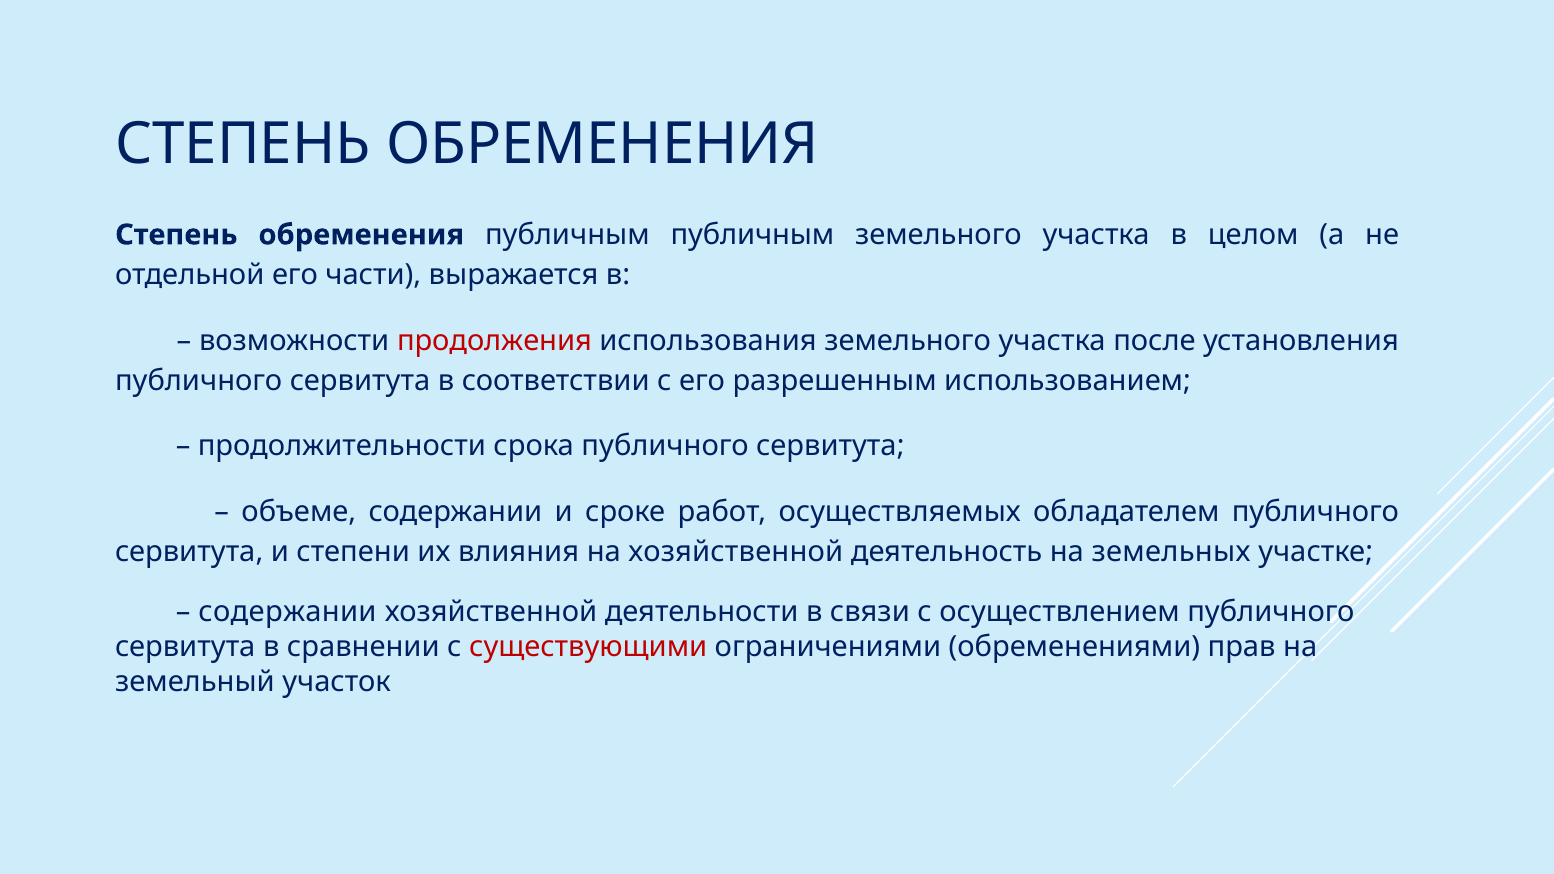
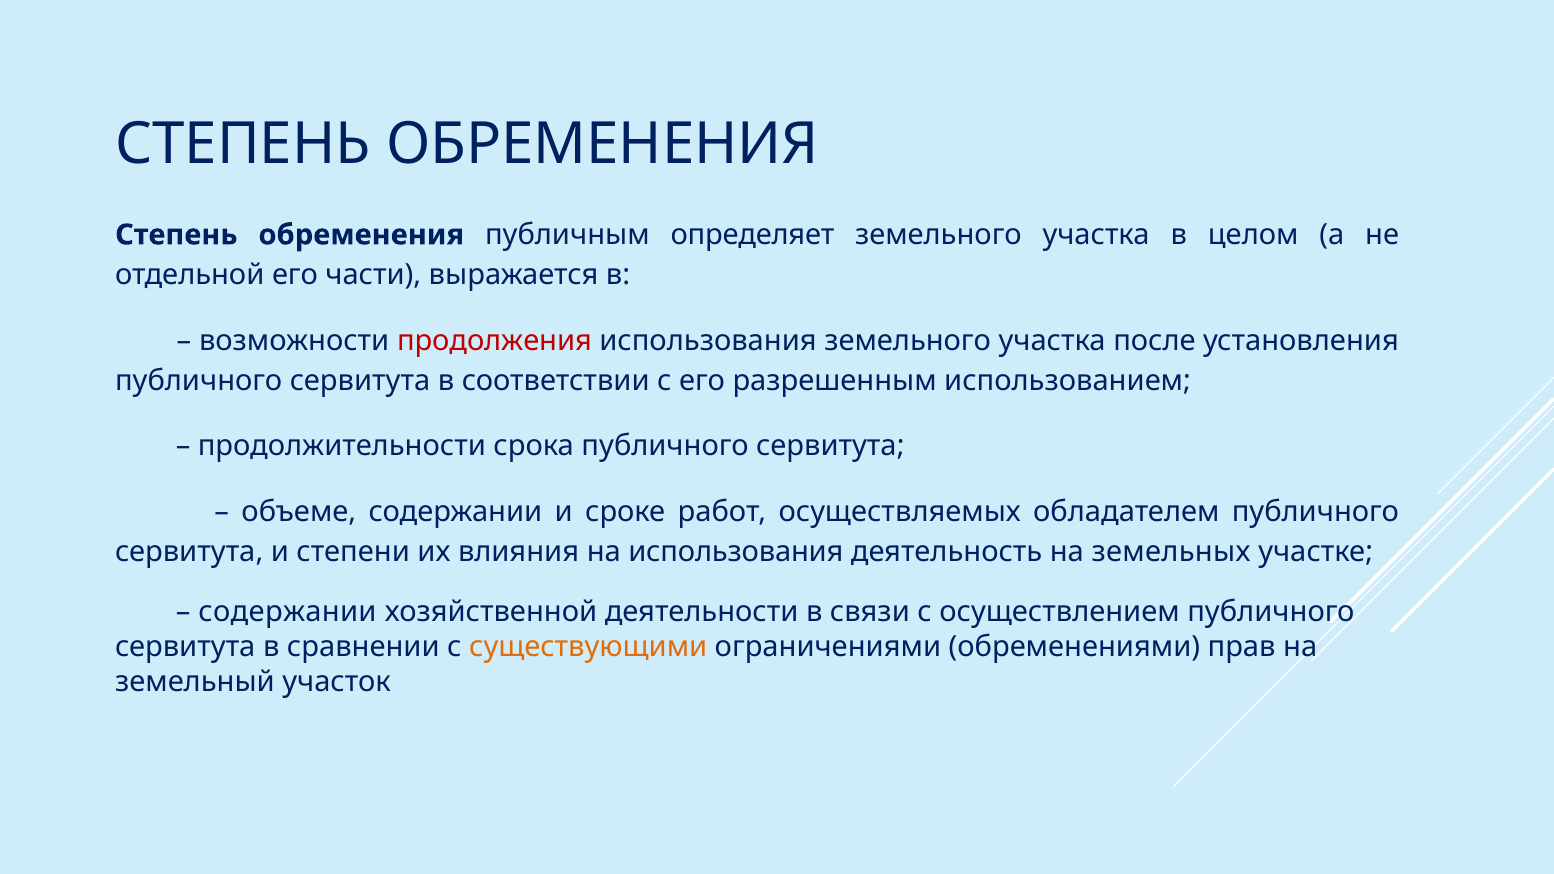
публичным публичным: публичным -> определяет (752, 235)
на хозяйственной: хозяйственной -> использования (736, 552)
существующими colour: red -> orange (588, 647)
